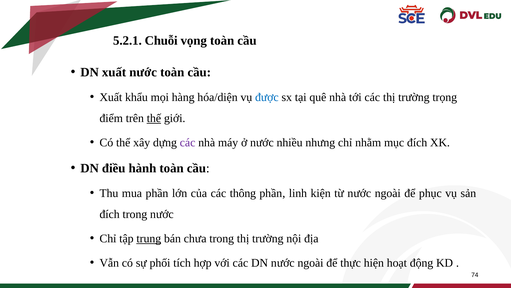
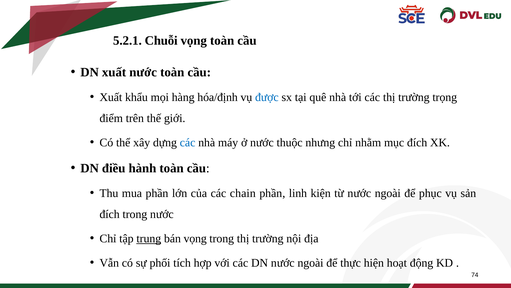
hóa/diện: hóa/diện -> hóa/định (218, 97)
thế underline: present -> none (154, 118)
các colour: purple -> blue (188, 142)
nhiều: nhiều -> thuộc (290, 142)
thông: thông -> chain (243, 193)
bán chưa: chưa -> vọng (195, 238)
